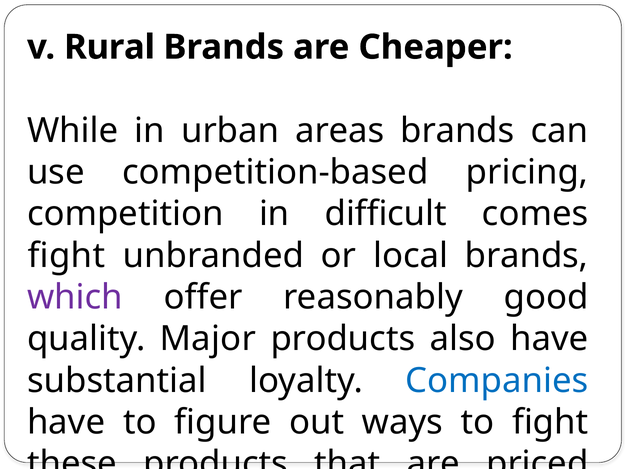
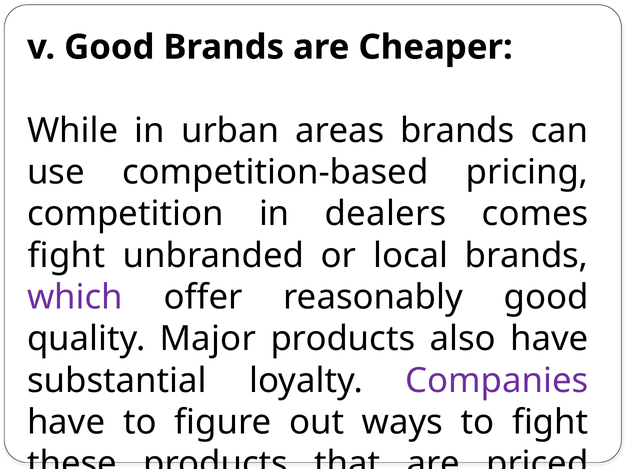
v Rural: Rural -> Good (109, 47)
difficult: difficult -> dealers (386, 214)
Companies colour: blue -> purple (497, 381)
